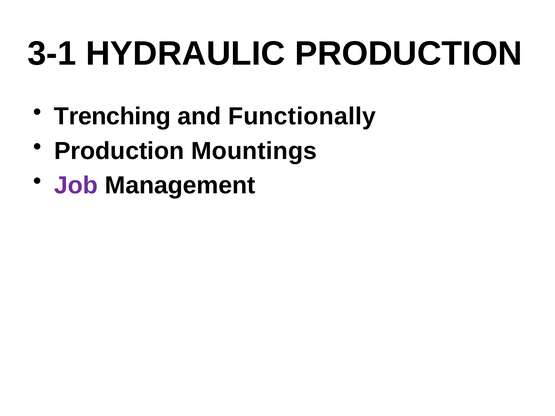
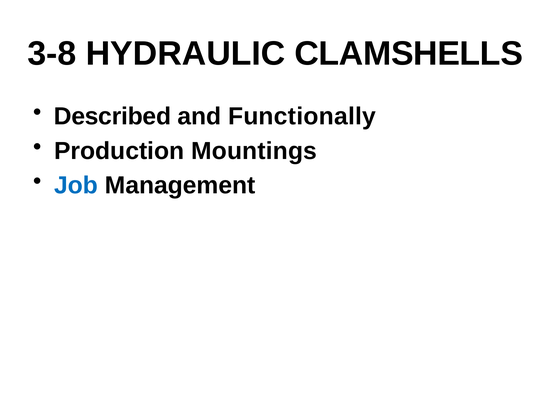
3-1: 3-1 -> 3-8 (52, 54)
HYDRAULIC PRODUCTION: PRODUCTION -> CLAMSHELLS (409, 54)
Trenching: Trenching -> Described (112, 116)
Job colour: purple -> blue (76, 186)
